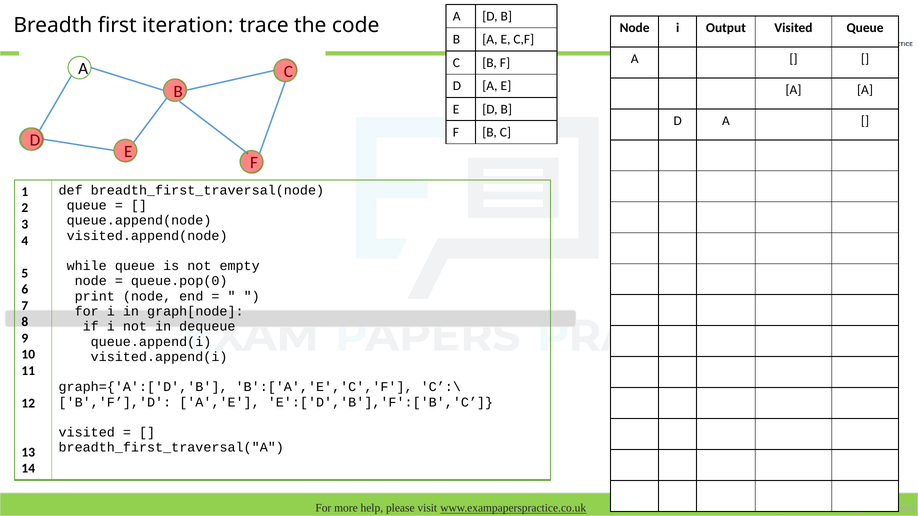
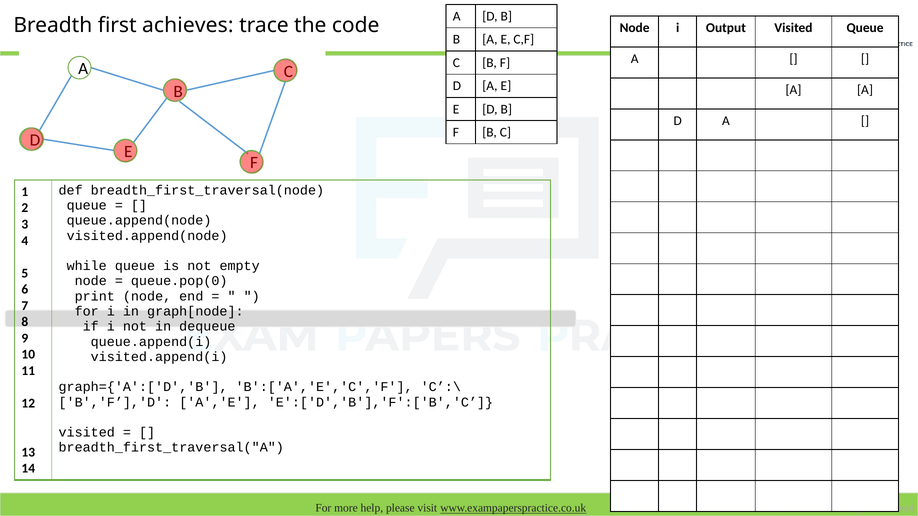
iteration: iteration -> achieves (188, 25)
